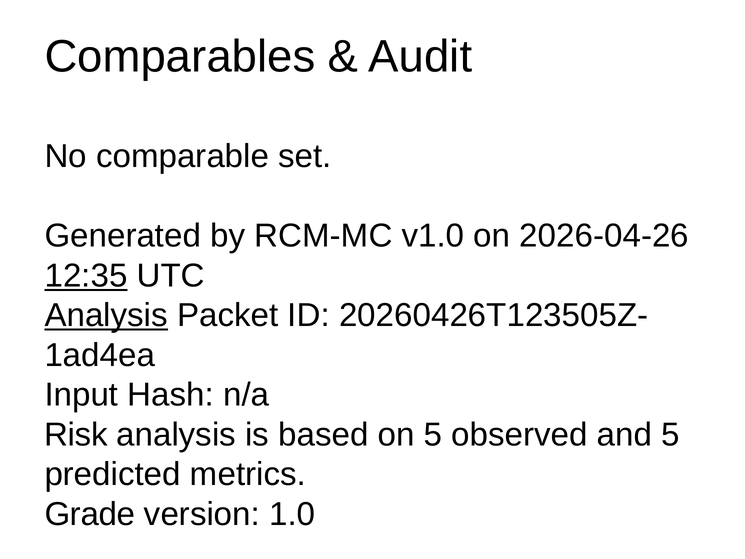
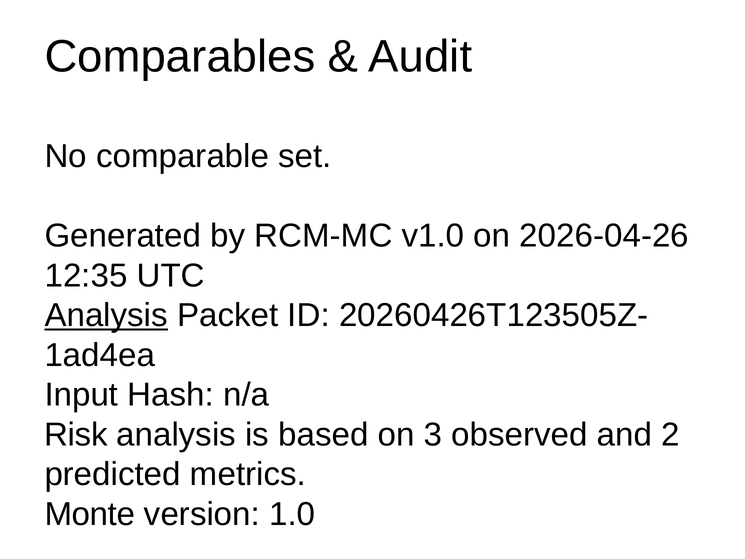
12:35 underline: present -> none (86, 275)
on 5: 5 -> 3 (433, 434)
and 5: 5 -> 2 (671, 434)
Grade: Grade -> Monte (90, 514)
